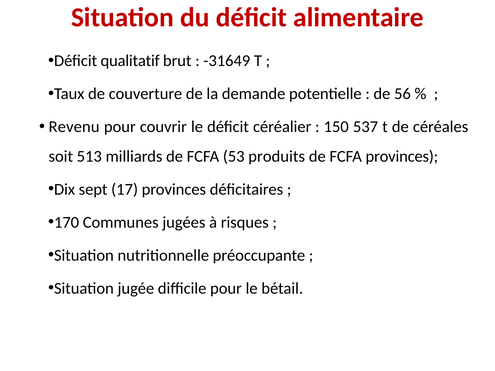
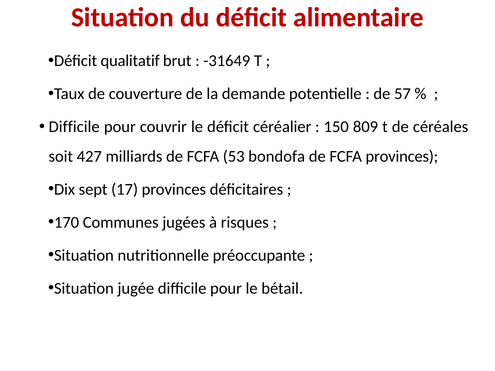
56: 56 -> 57 (402, 94)
Revenu: Revenu -> Difficile (74, 127)
537: 537 -> 809 (366, 127)
513: 513 -> 427 (89, 157)
produits: produits -> bondofa (277, 157)
